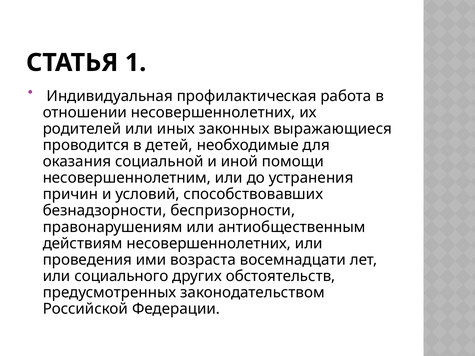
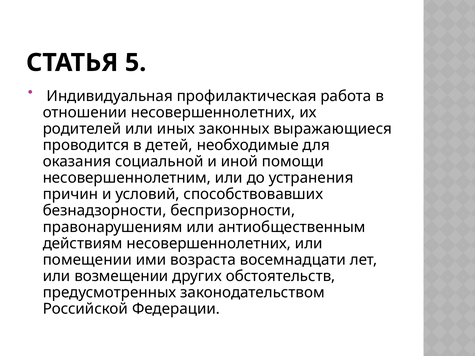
1: 1 -> 5 (136, 63)
проведения: проведения -> помещении (87, 260)
социального: социального -> возмещении (121, 276)
